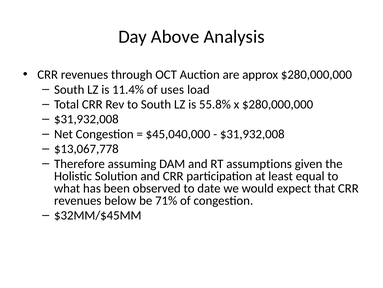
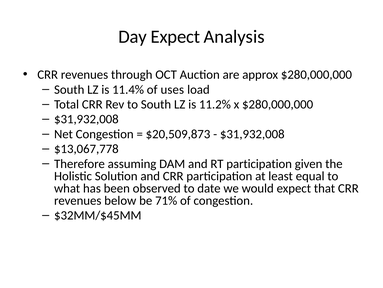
Day Above: Above -> Expect (175, 37)
55.8%: 55.8% -> 11.2% (215, 104)
$45,040,000: $45,040,000 -> $20,509,873 (178, 134)
RT assumptions: assumptions -> participation (259, 163)
